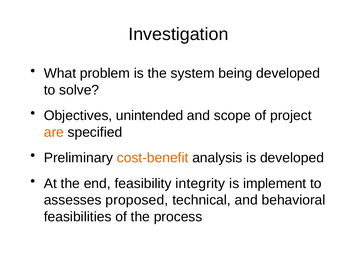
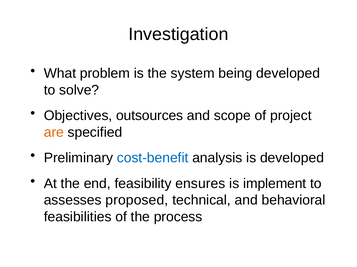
unintended: unintended -> outsources (150, 116)
cost-benefit colour: orange -> blue (153, 158)
integrity: integrity -> ensures (200, 184)
